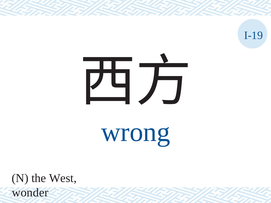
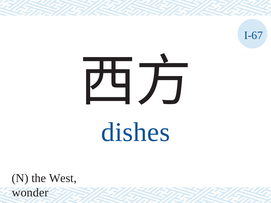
I-19: I-19 -> I-67 (253, 35)
wrong: wrong -> dishes (136, 132)
